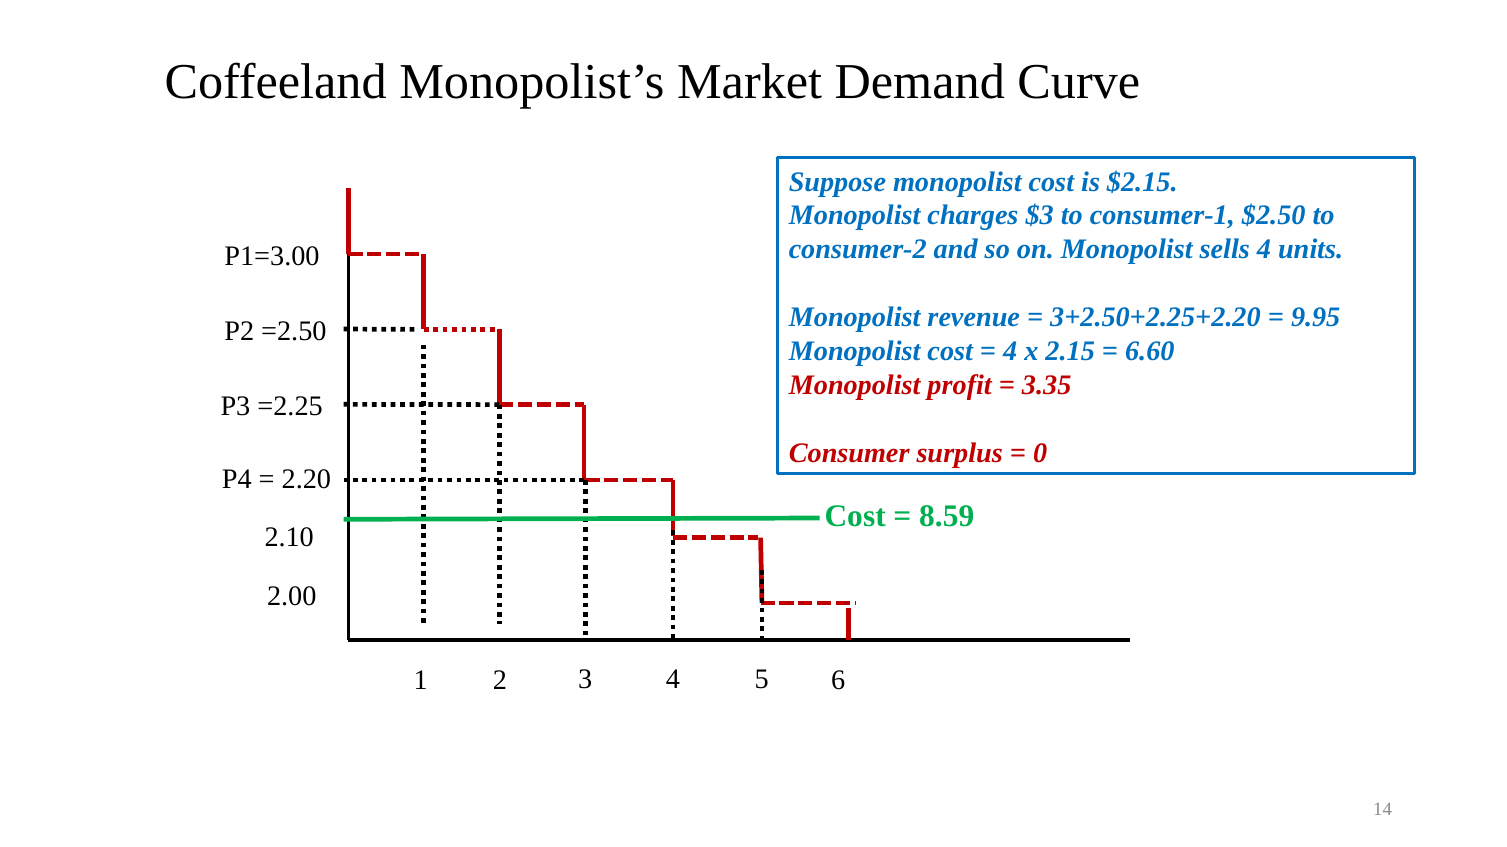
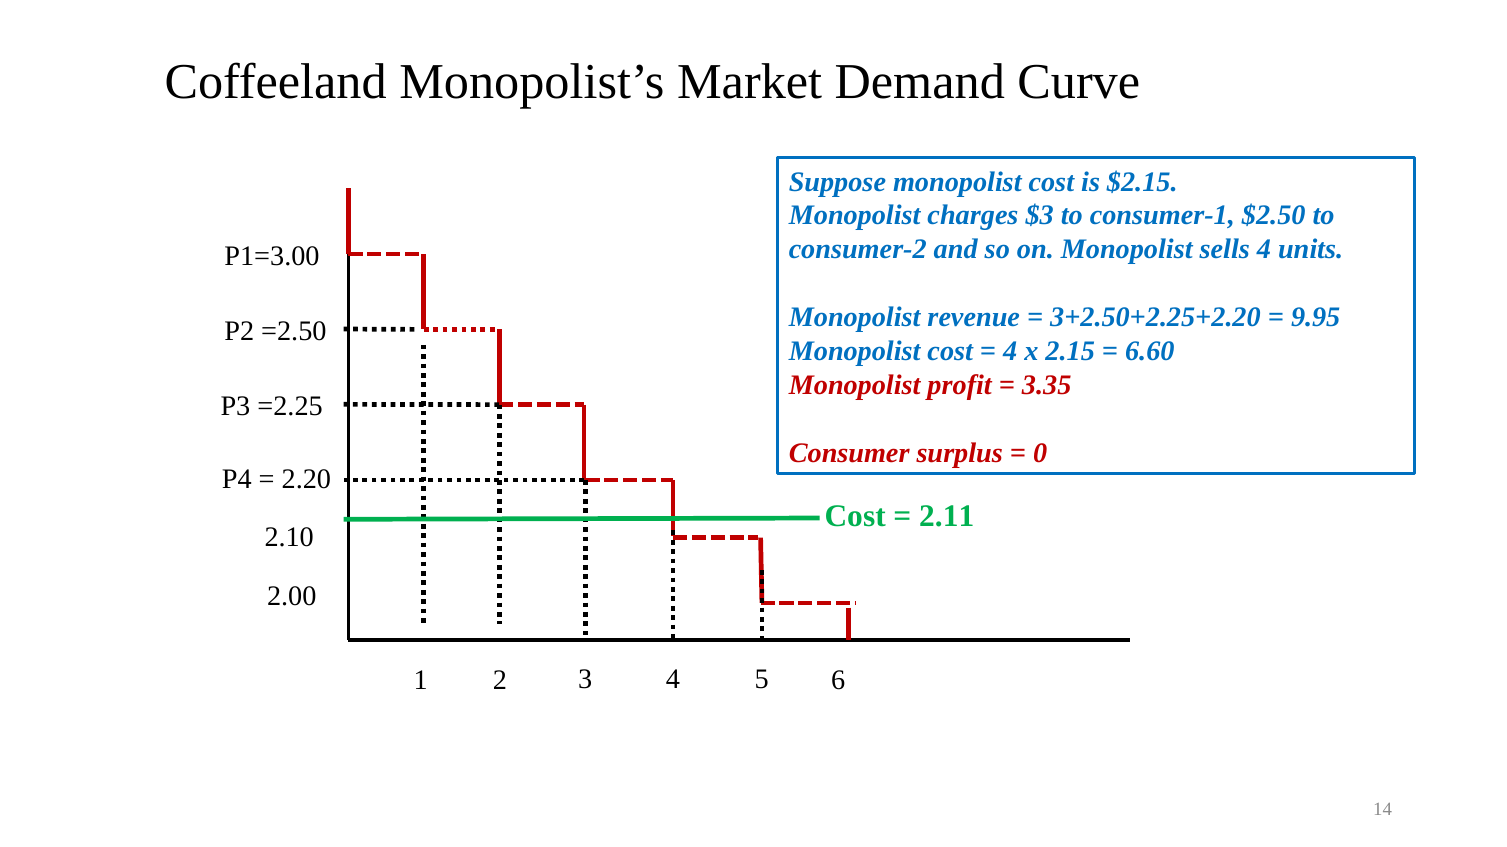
8.59: 8.59 -> 2.11 (947, 516)
